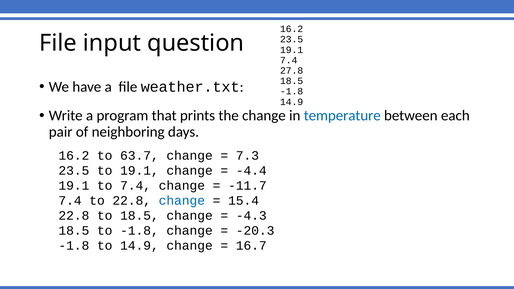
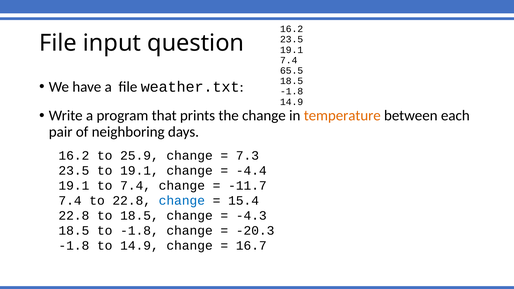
27.8: 27.8 -> 65.5 (292, 71)
temperature colour: blue -> orange (342, 116)
63.7: 63.7 -> 25.9 (139, 156)
